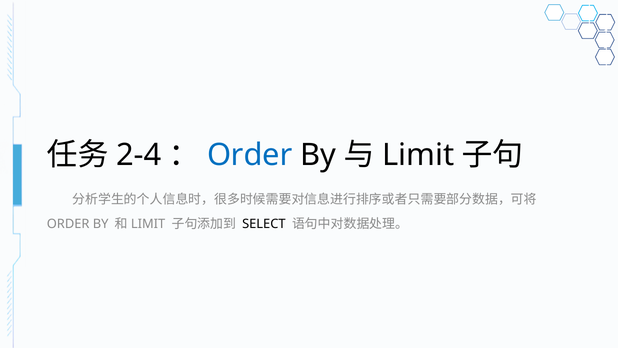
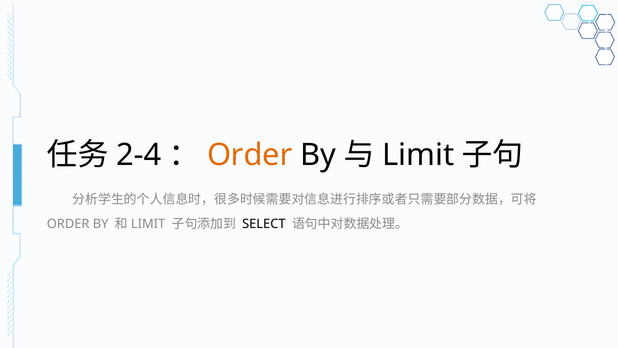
Order colour: blue -> orange (250, 155)
